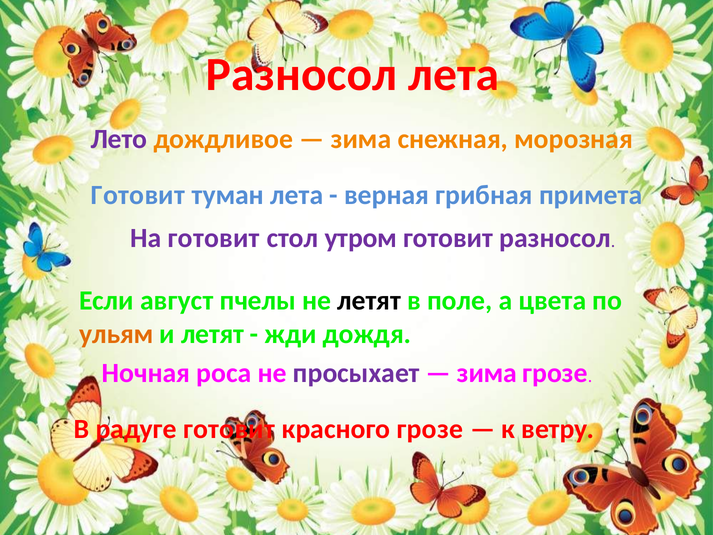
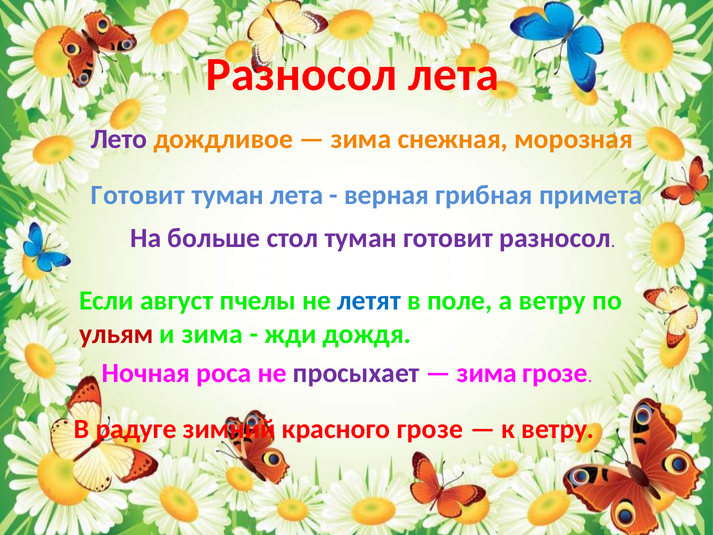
На готовит: готовит -> больше (214, 238)
стол утром: утром -> туман (361, 238)
летят colour: black -> blue (369, 301)
а цвета: цвета -> ветру (552, 301)
ульям colour: orange -> red (116, 334)
и летят: летят -> зима (212, 334)
радуге готовит: готовит -> зимний (229, 429)
